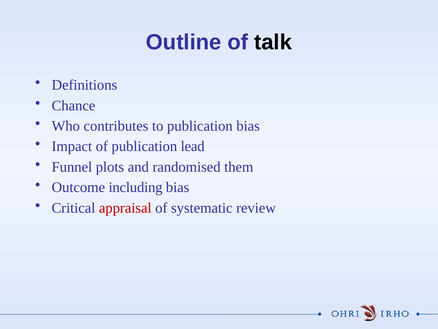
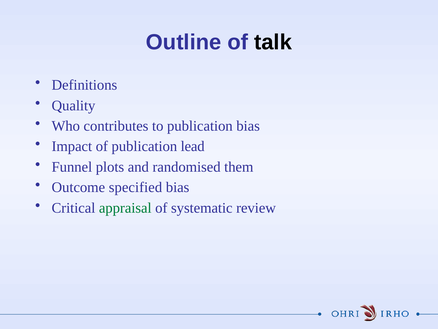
Chance: Chance -> Quality (73, 105)
including: including -> specified (135, 187)
appraisal colour: red -> green (125, 208)
